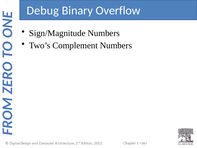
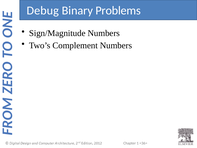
Overflow: Overflow -> Problems (118, 11)
